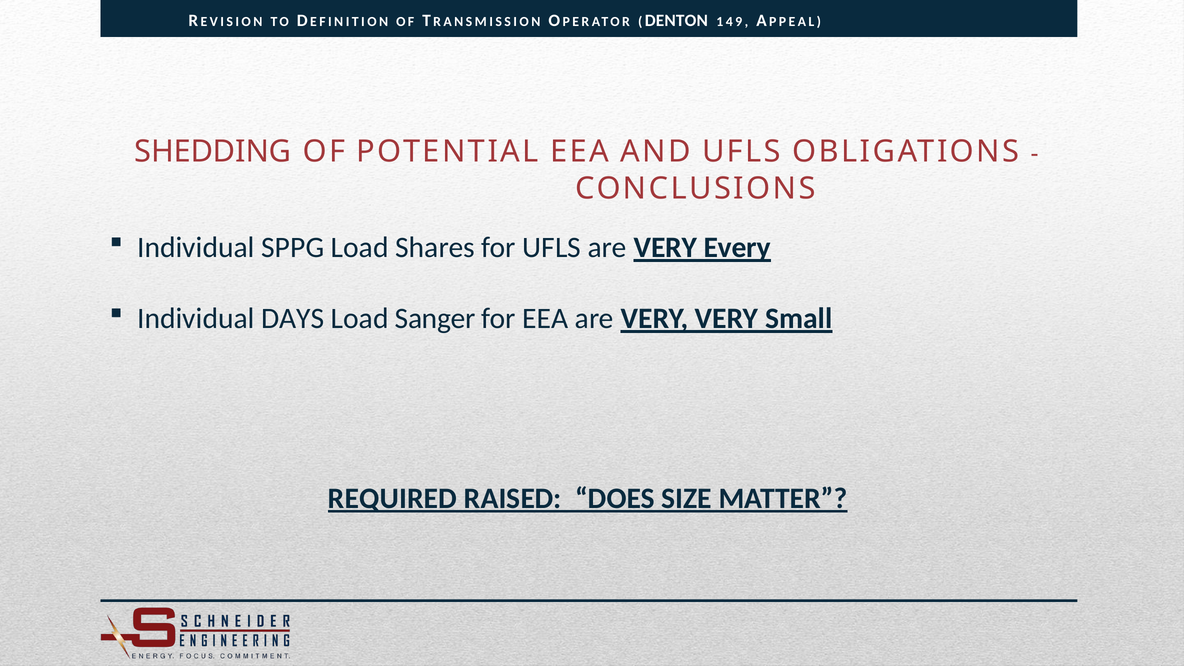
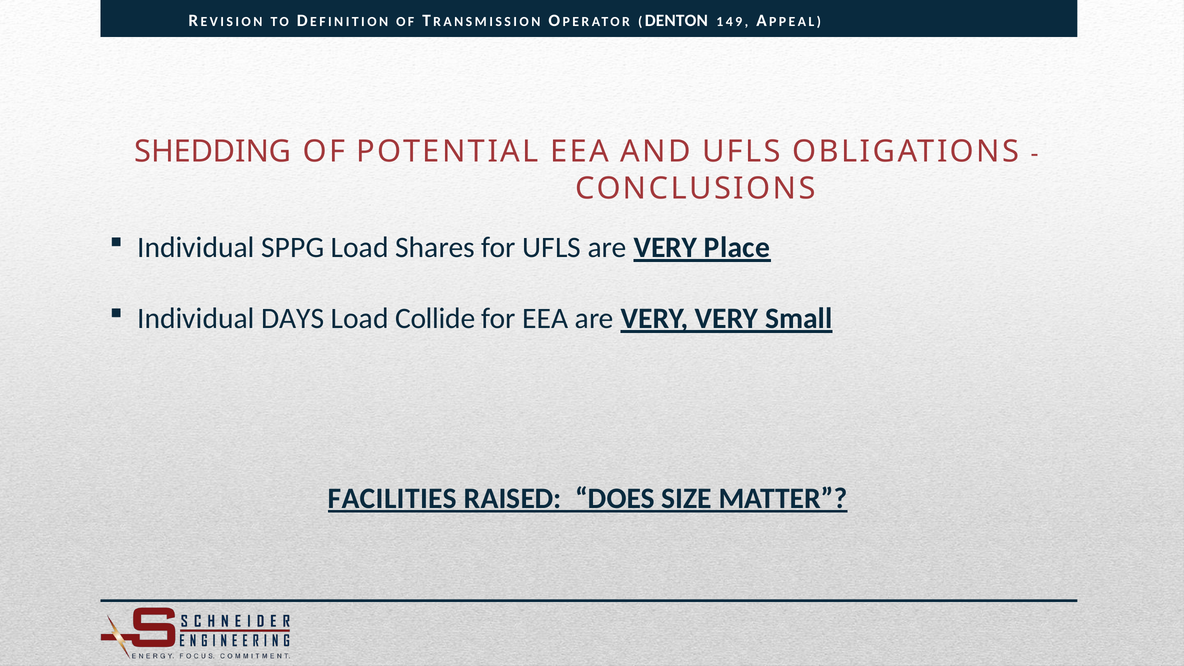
Every: Every -> Place (737, 248)
Sanger: Sanger -> Collide (435, 319)
REQUIRED: REQUIRED -> FACILITIES (392, 499)
